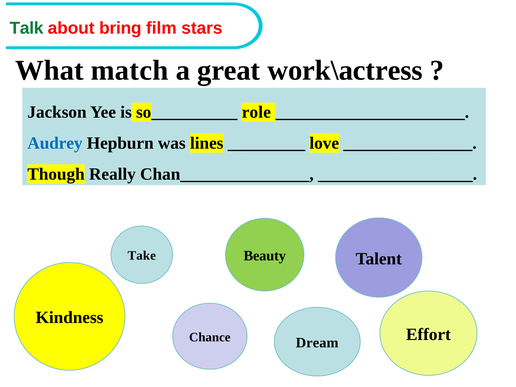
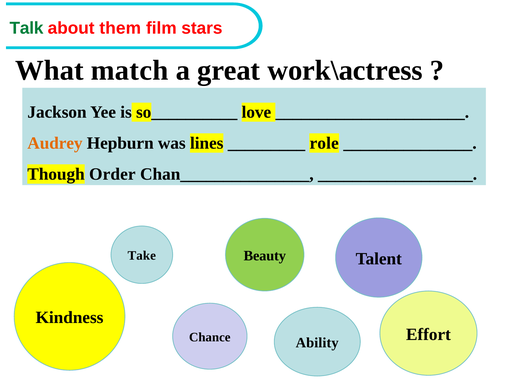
bring: bring -> them (120, 28)
role: role -> love (256, 112)
Audrey colour: blue -> orange (55, 143)
love: love -> role (324, 143)
Really: Really -> Order (112, 174)
Dream: Dream -> Ability (317, 343)
